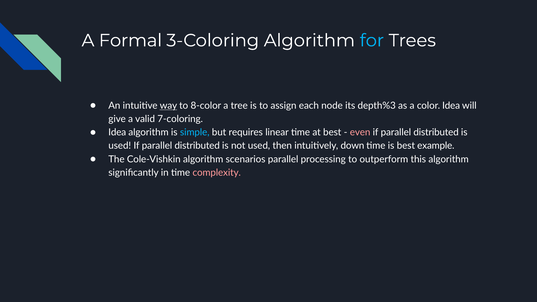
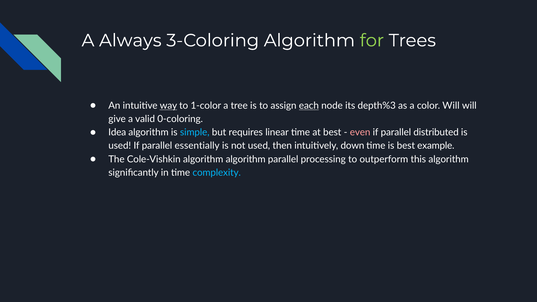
Formal: Formal -> Always (130, 40)
for colour: light blue -> light green (372, 40)
8-color: 8-color -> 1-color (206, 106)
each underline: none -> present (309, 106)
color Idea: Idea -> Will (451, 106)
7-coloring: 7-coloring -> 0-coloring (180, 119)
used If parallel distributed: distributed -> essentially (197, 146)
algorithm scenarios: scenarios -> algorithm (246, 159)
complexity colour: pink -> light blue (217, 173)
